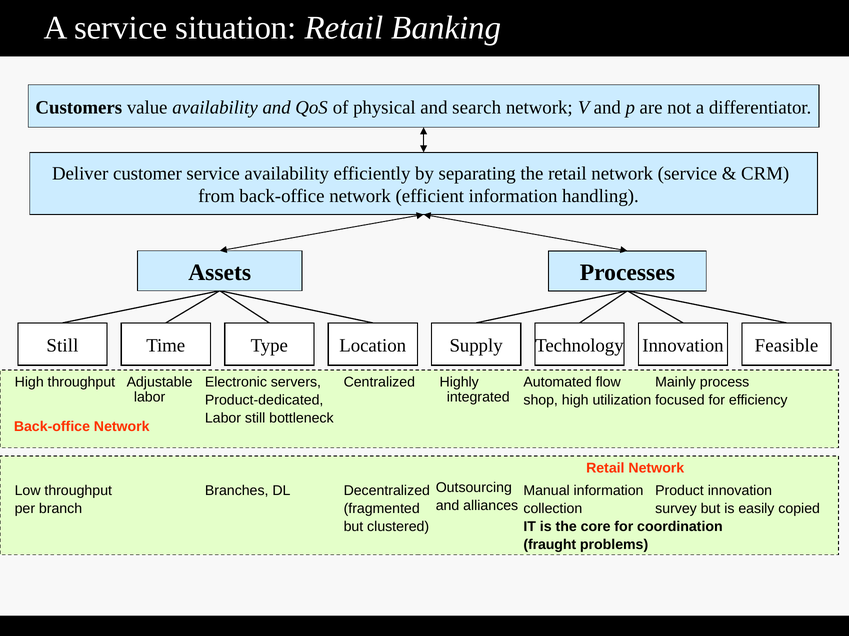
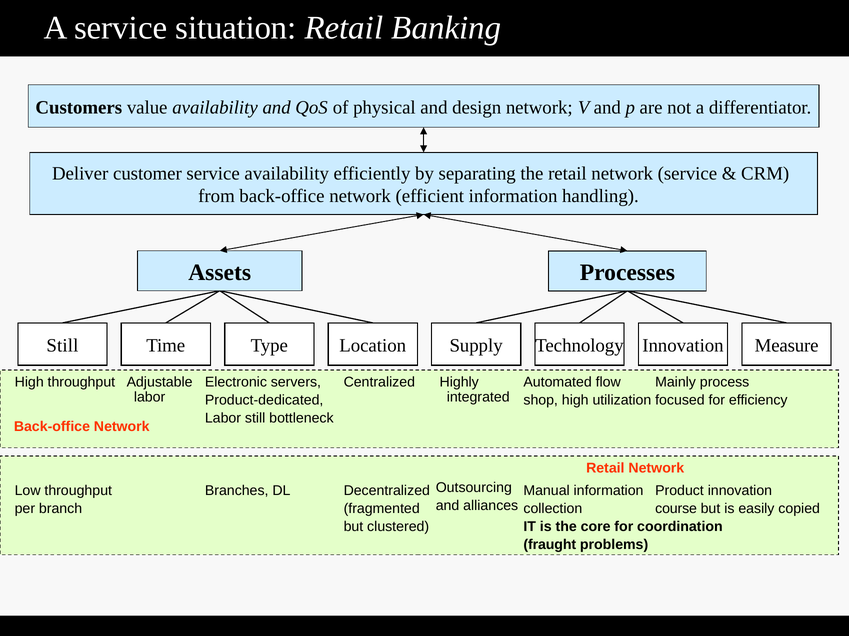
search: search -> design (477, 107)
Feasible: Feasible -> Measure (787, 346)
survey: survey -> course (676, 509)
